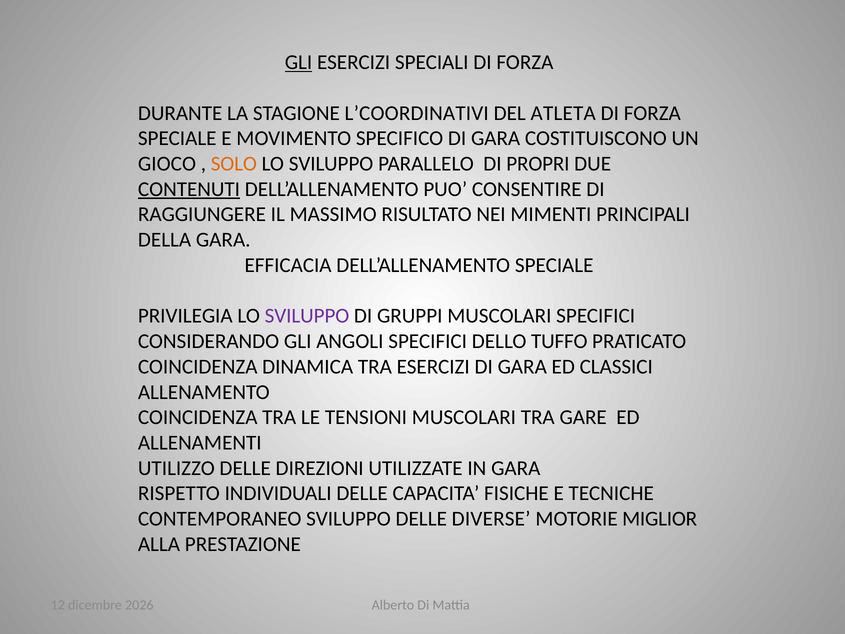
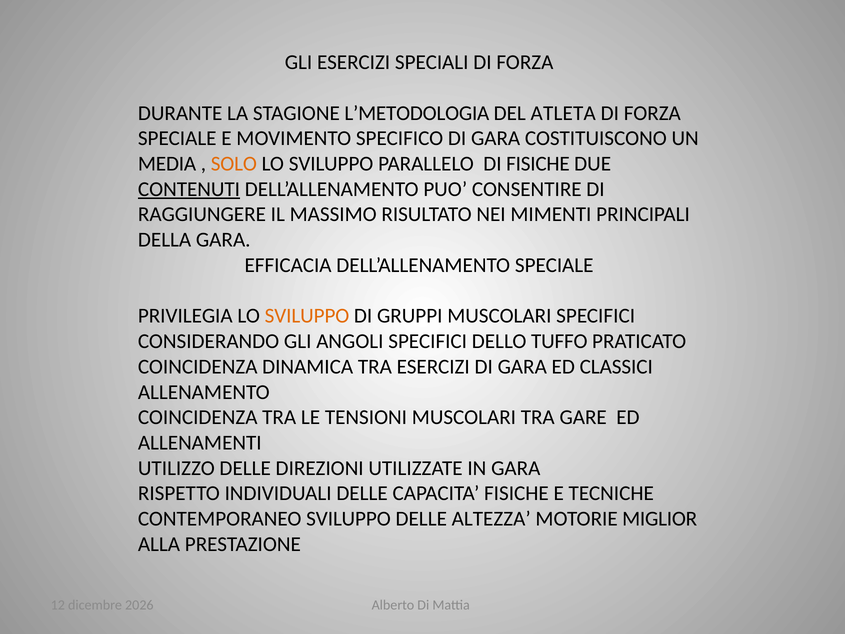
GLI underline: present -> none (299, 62)
L’COORDINATIVI: L’COORDINATIVI -> L’METODOLOGIA (417, 113)
GIOCO: GIOCO -> MEDIA (167, 164)
DI PROPRI: PROPRI -> FISICHE (538, 164)
SVILUPPO colour: purple -> orange (307, 316)
DIVERSE: DIVERSE -> ALTEZZA (491, 519)
